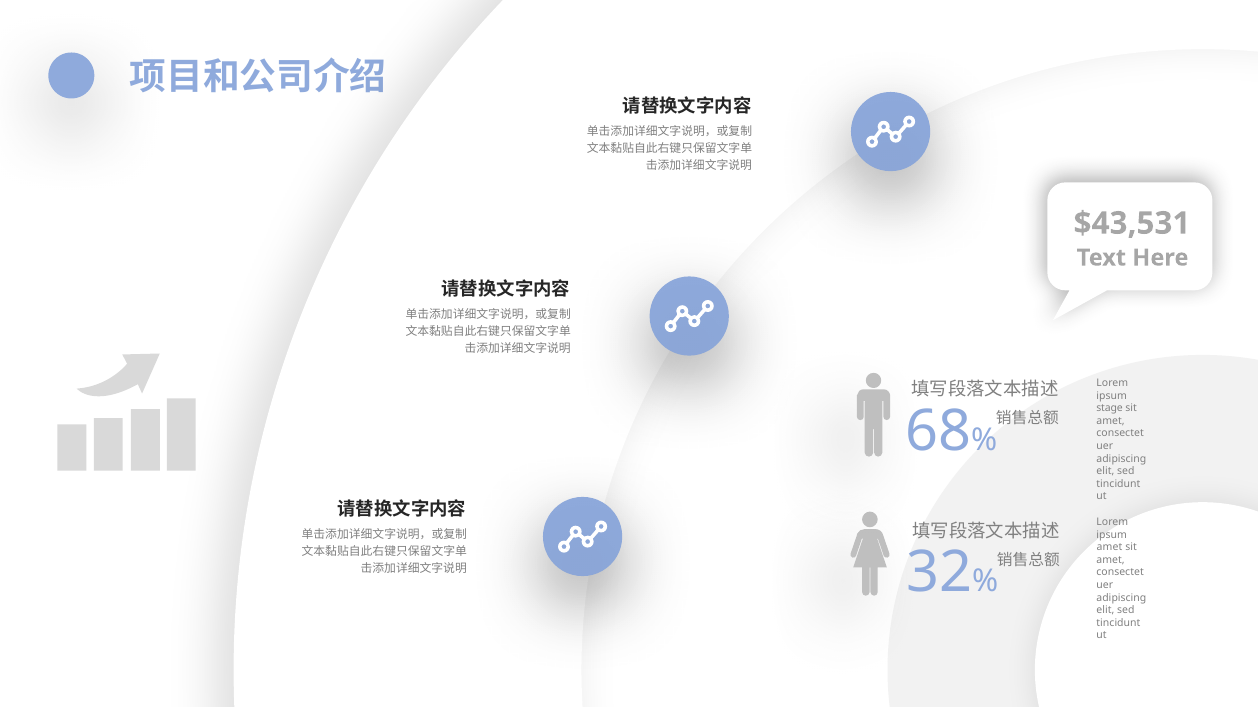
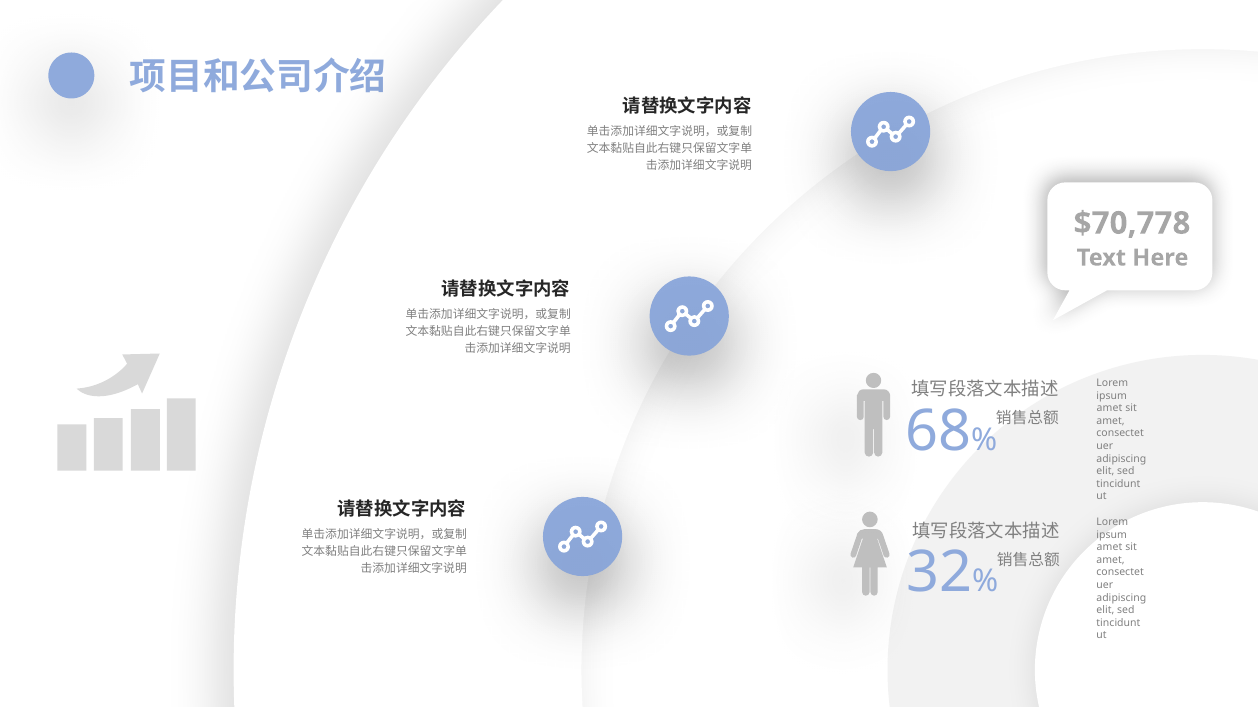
$43,531: $43,531 -> $70,778 (1132, 224)
stage: stage -> amet (1109, 409)
